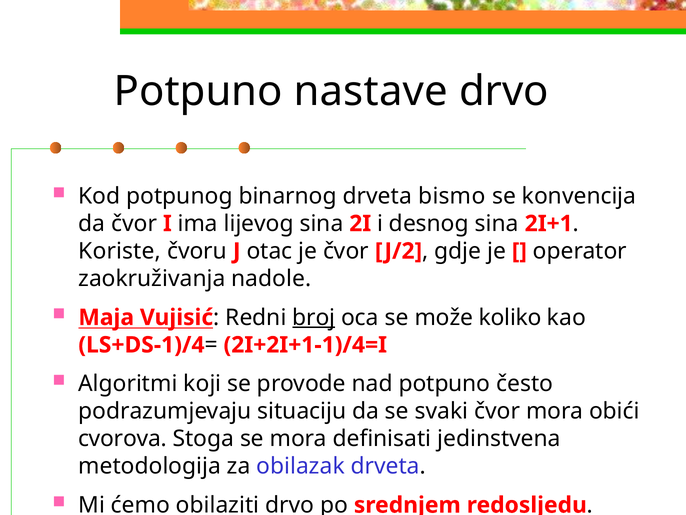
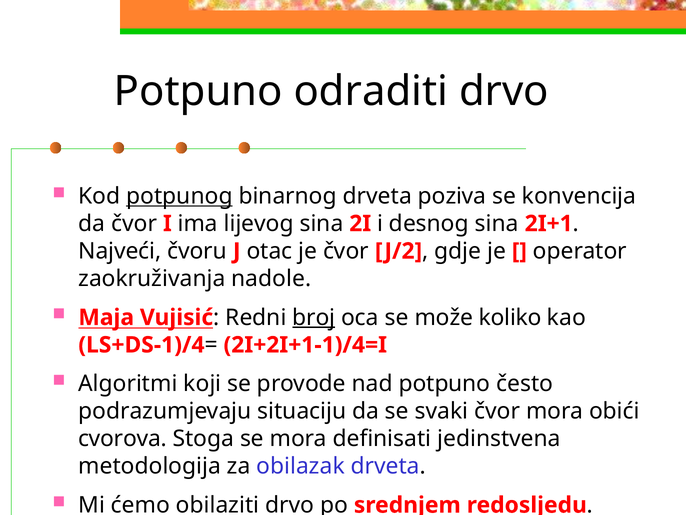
nastave: nastave -> odraditi (371, 92)
potpunog underline: none -> present (179, 196)
bismo: bismo -> poziva (452, 196)
Koriste: Koriste -> Najveći (120, 251)
